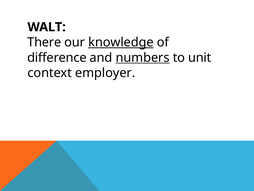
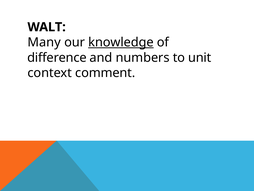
There: There -> Many (44, 42)
numbers underline: present -> none (143, 57)
employer: employer -> comment (105, 73)
